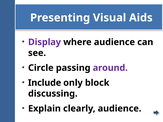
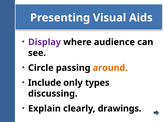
around colour: purple -> orange (110, 68)
block: block -> types (97, 83)
clearly audience: audience -> drawings (120, 109)
